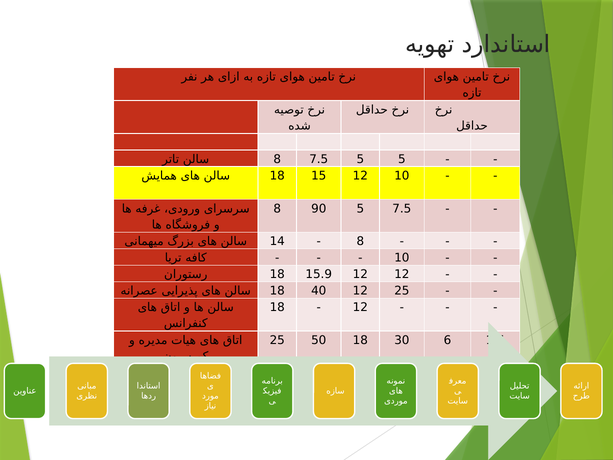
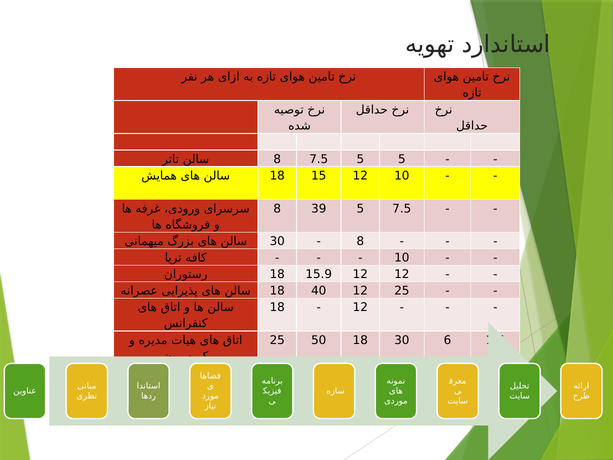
90: 90 -> 39 (319, 209)
14: 14 -> 30 (277, 241)
